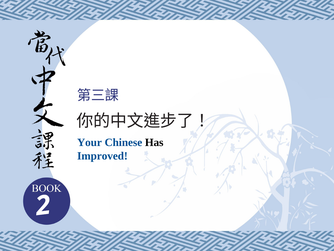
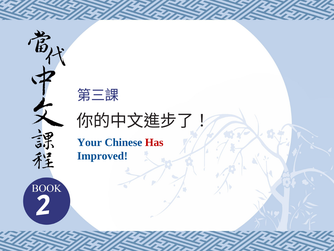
Has colour: black -> red (154, 142)
